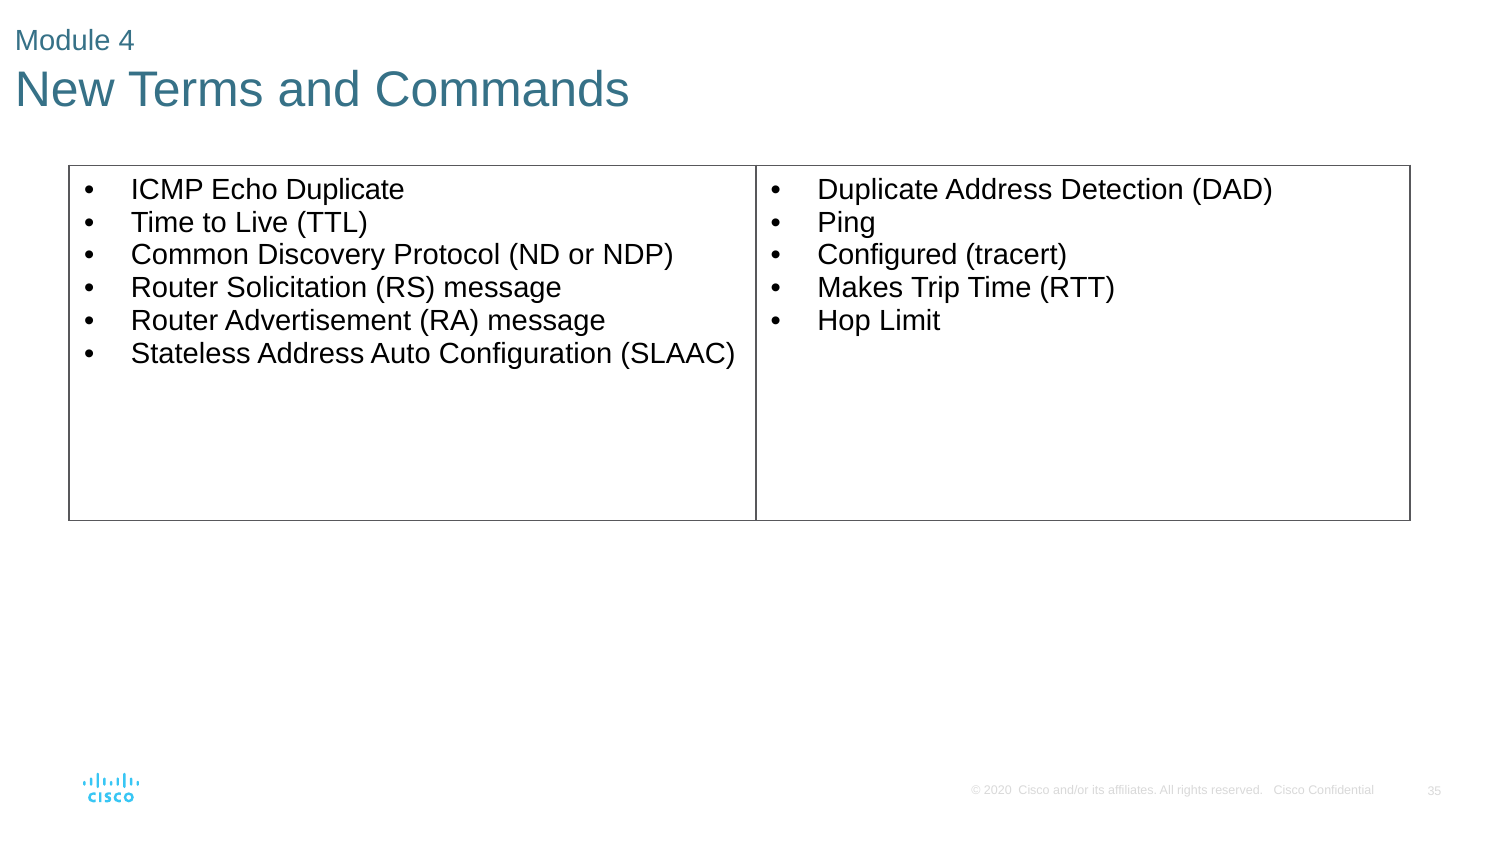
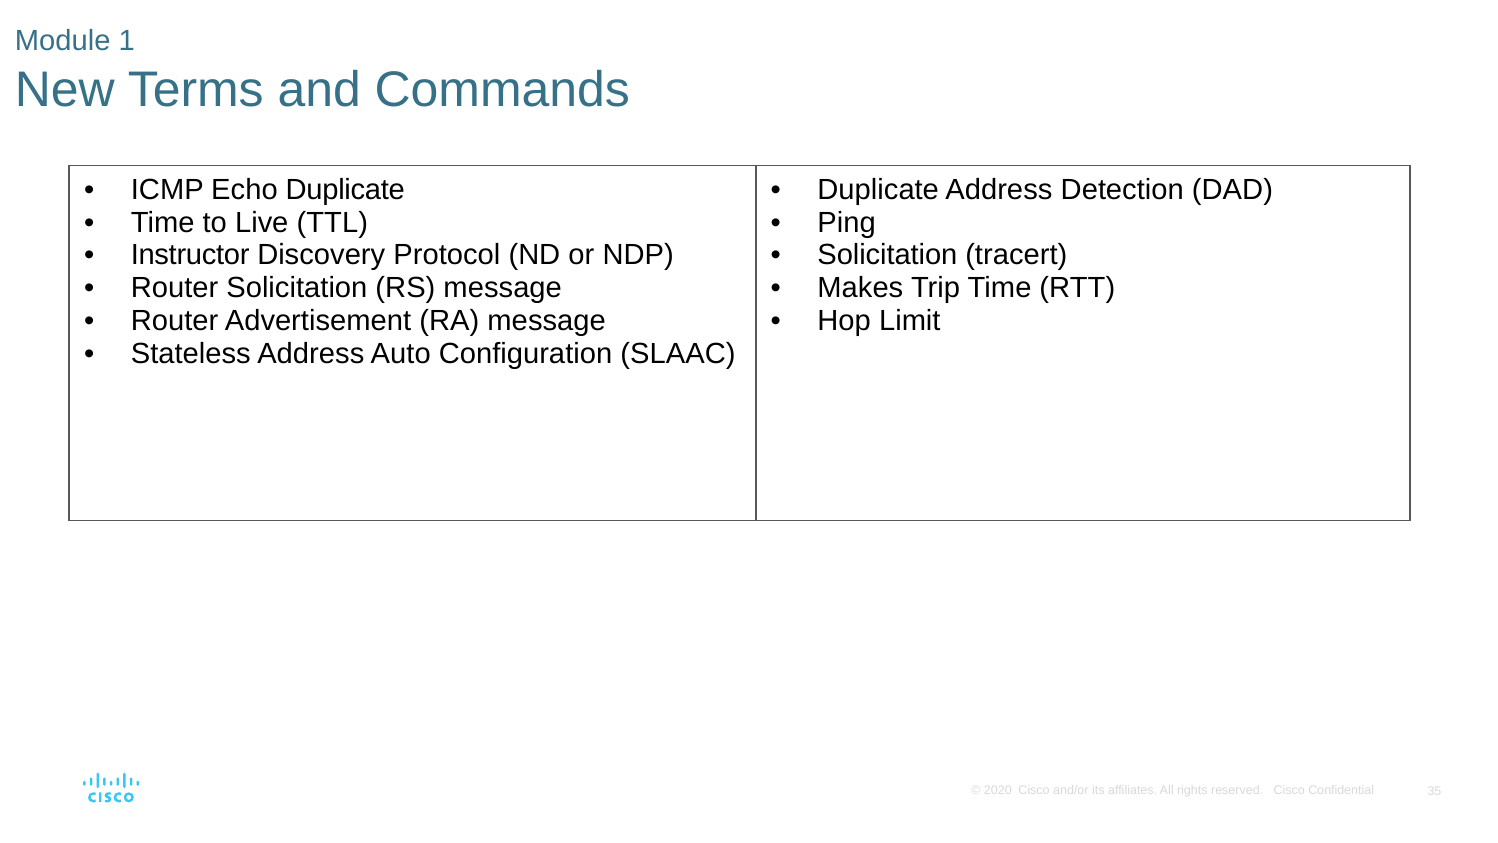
4: 4 -> 1 (127, 41)
Common: Common -> Instructor (190, 255)
Configured: Configured -> Solicitation (887, 255)
